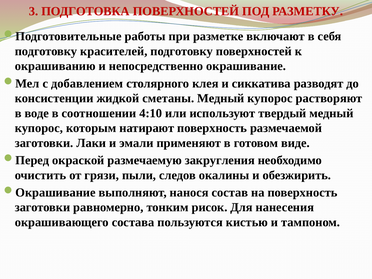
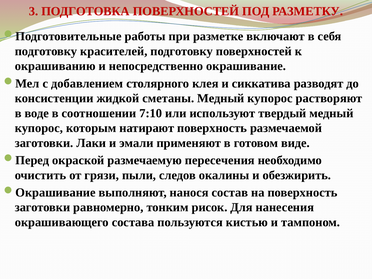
4:10: 4:10 -> 7:10 (151, 113)
закругления: закругления -> пересечения (220, 160)
